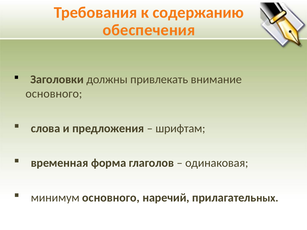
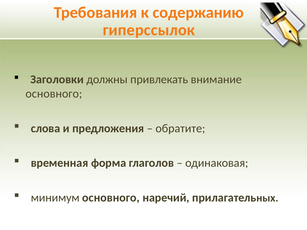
обеспечения: обеспечения -> гиперссылок (149, 30)
шрифтам: шрифтам -> обратите (180, 129)
